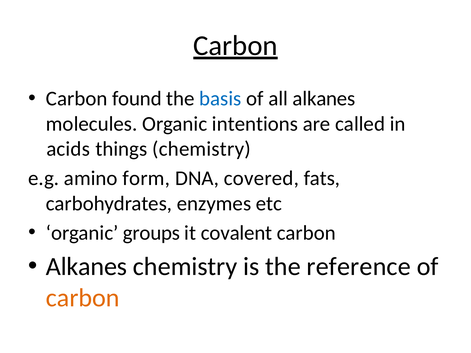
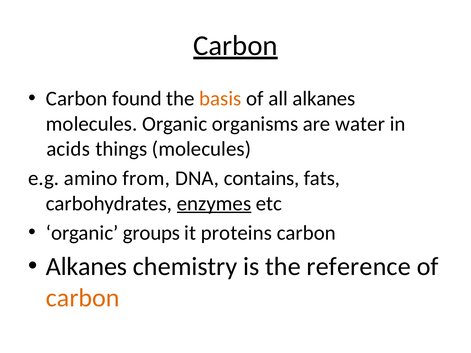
basis colour: blue -> orange (220, 99)
intentions: intentions -> organisms (255, 124)
called: called -> water (360, 124)
things chemistry: chemistry -> molecules (202, 149)
form: form -> from (146, 178)
covered: covered -> contains (262, 178)
enzymes underline: none -> present (214, 204)
covalent: covalent -> proteins (236, 233)
